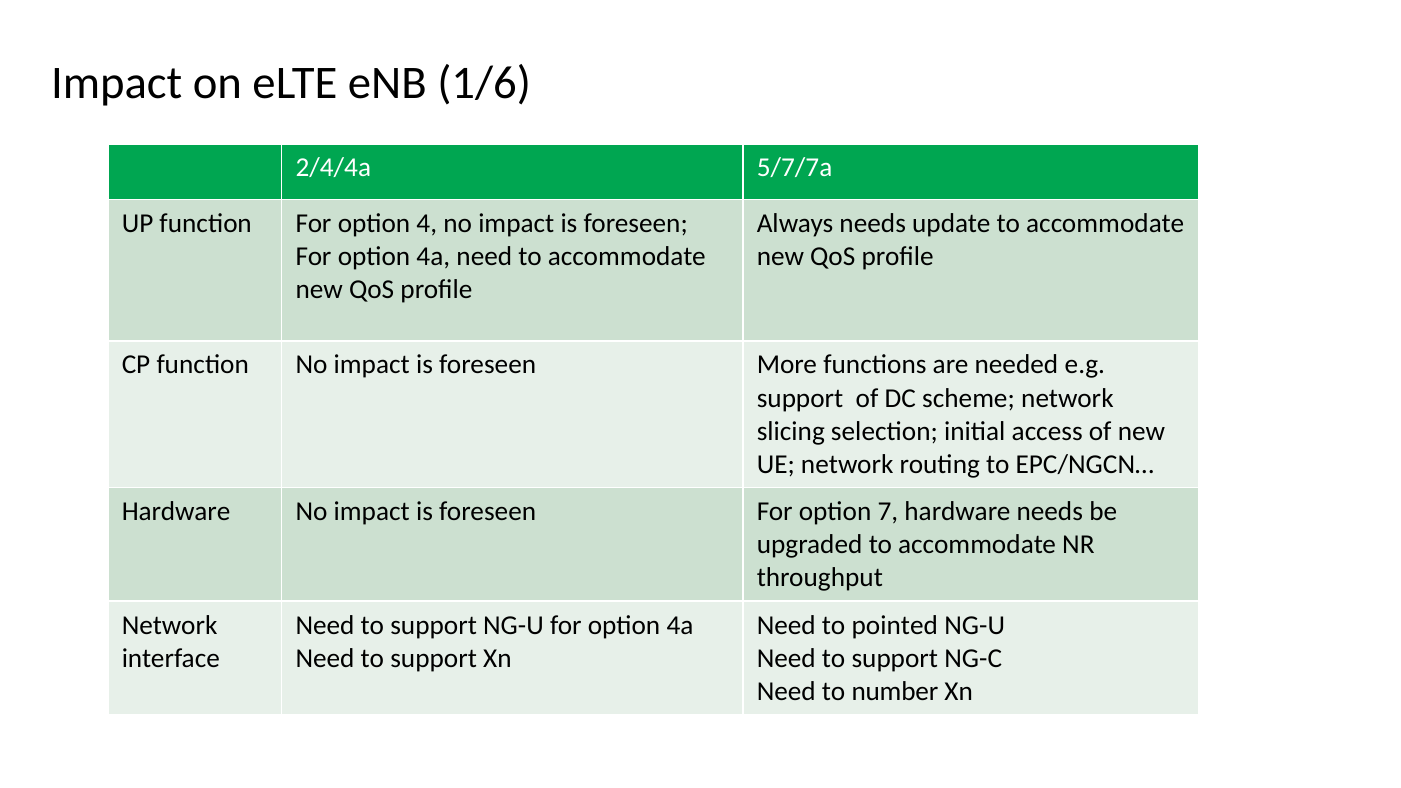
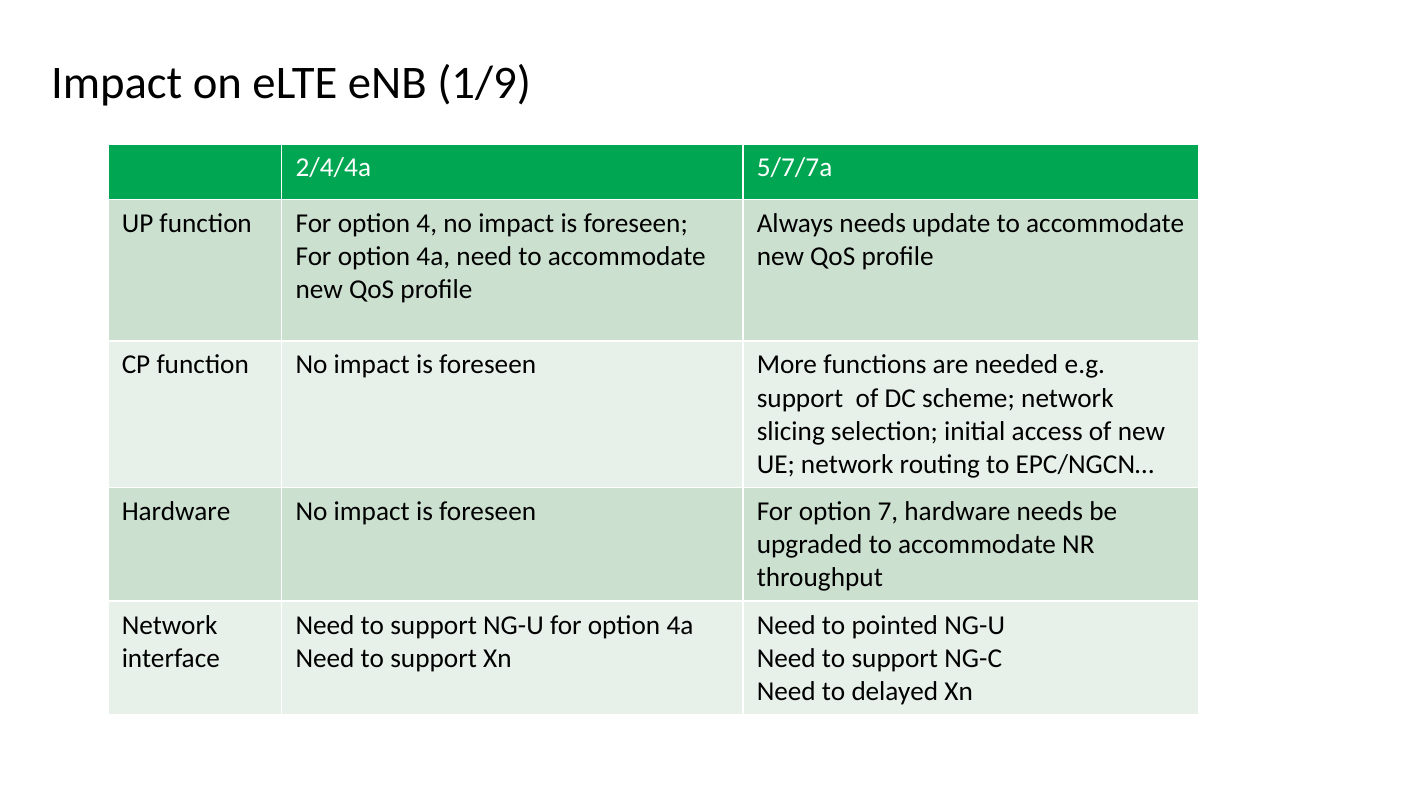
1/6: 1/6 -> 1/9 (484, 84)
number: number -> delayed (895, 691)
